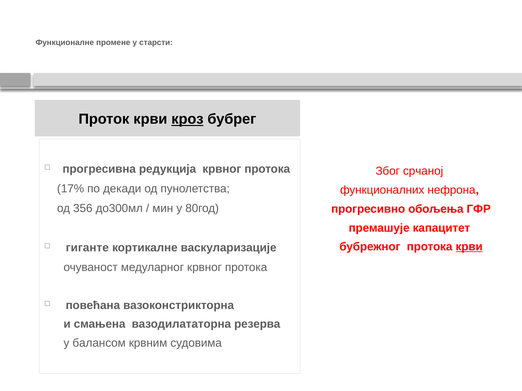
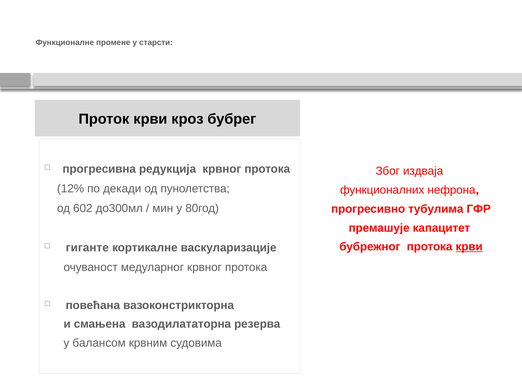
кроз underline: present -> none (187, 119)
срчаној: срчаној -> издваја (423, 171)
17%: 17% -> 12% (71, 189)
356: 356 -> 602 (83, 209)
обољења: обољења -> тубулима (436, 209)
